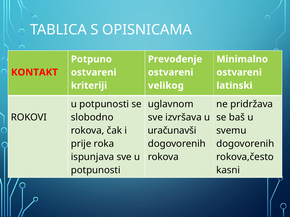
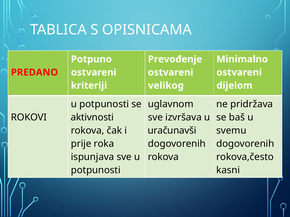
KONTAKT: KONTAKT -> PREDANO (34, 73)
latinski: latinski -> dijelom (234, 86)
slobodno: slobodno -> aktivnosti (92, 118)
